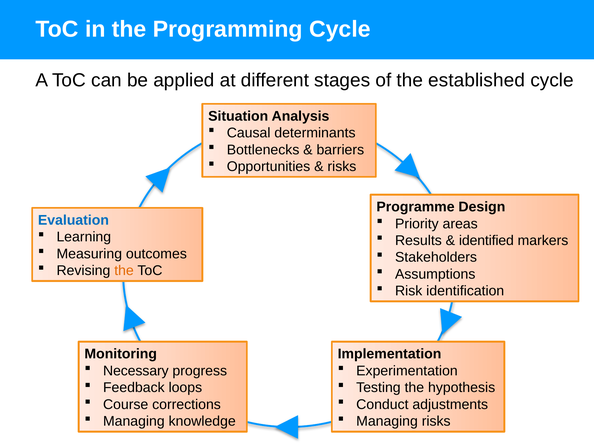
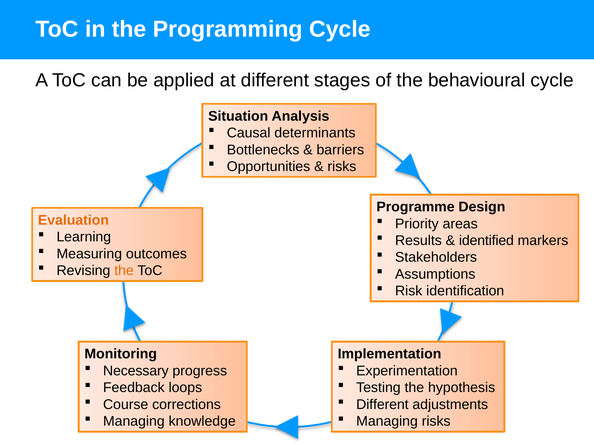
established: established -> behavioural (477, 80)
Evaluation colour: blue -> orange (73, 220)
Conduct: Conduct -> Different (382, 405)
